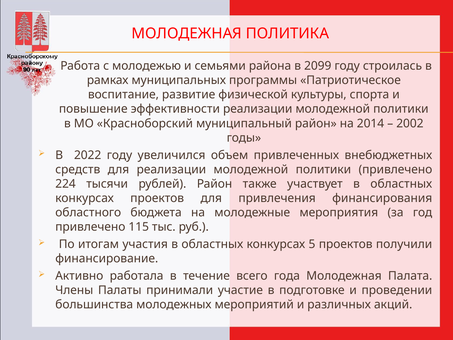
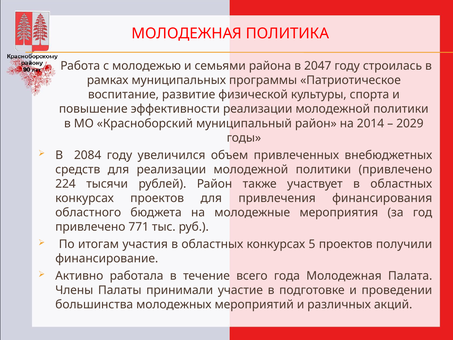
2099: 2099 -> 2047 (318, 66)
2002: 2002 -> 2029 (410, 123)
2022: 2022 -> 2084 (88, 155)
115: 115 -> 771 (139, 227)
